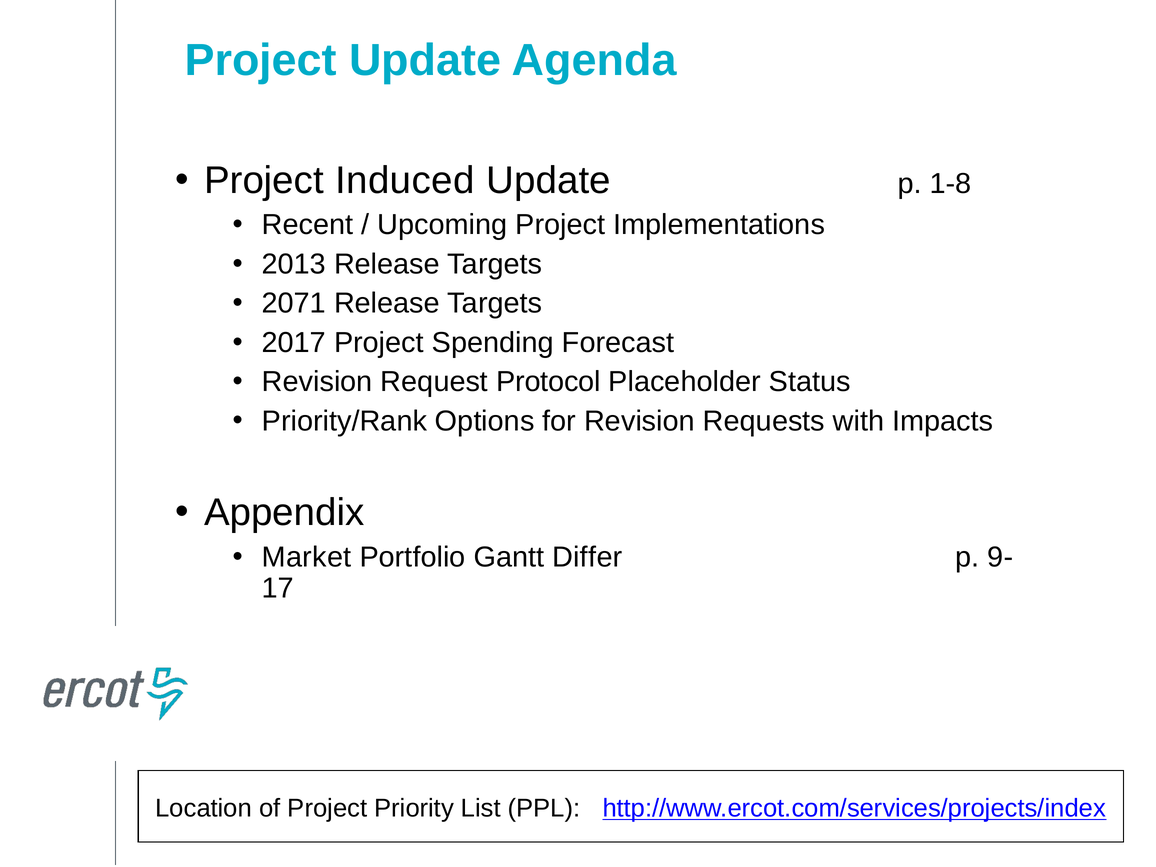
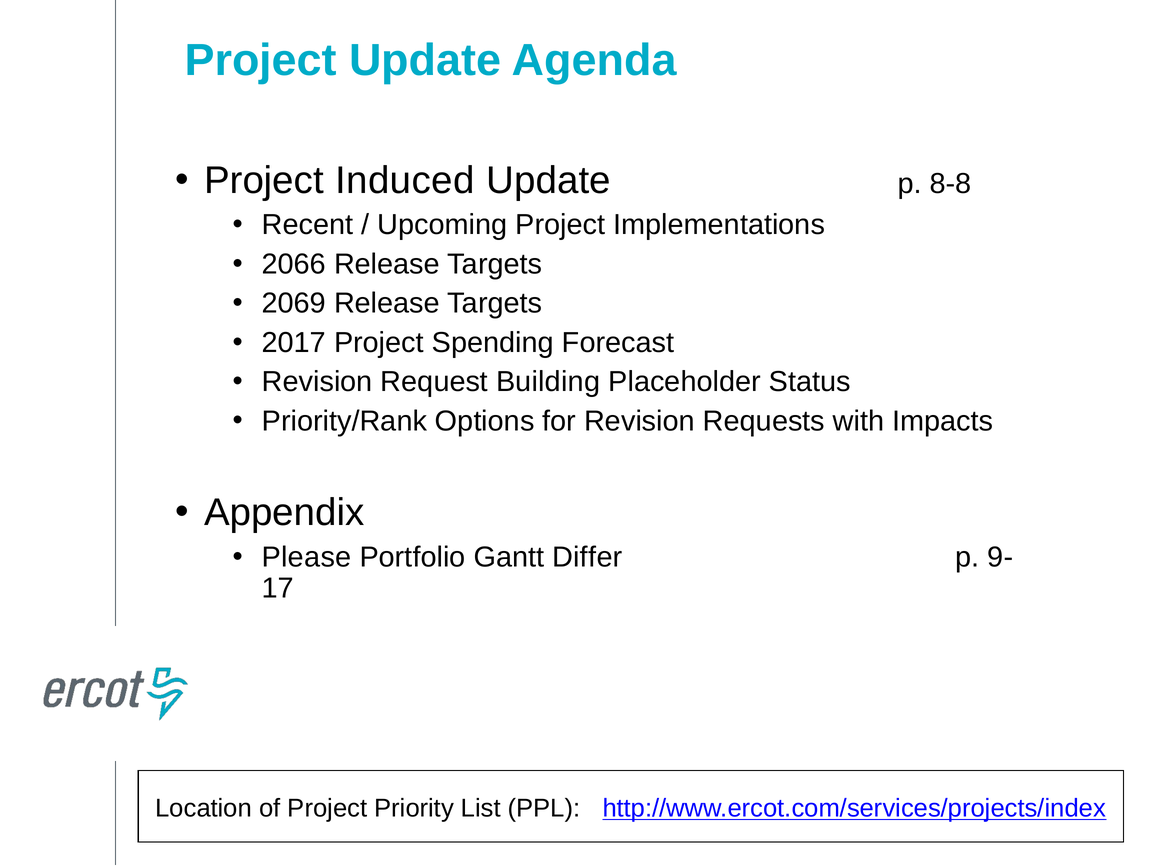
1-8: 1-8 -> 8-8 (950, 184)
2013: 2013 -> 2066 (294, 264)
2071: 2071 -> 2069 (294, 303)
Protocol: Protocol -> Building (548, 382)
Market: Market -> Please (307, 557)
